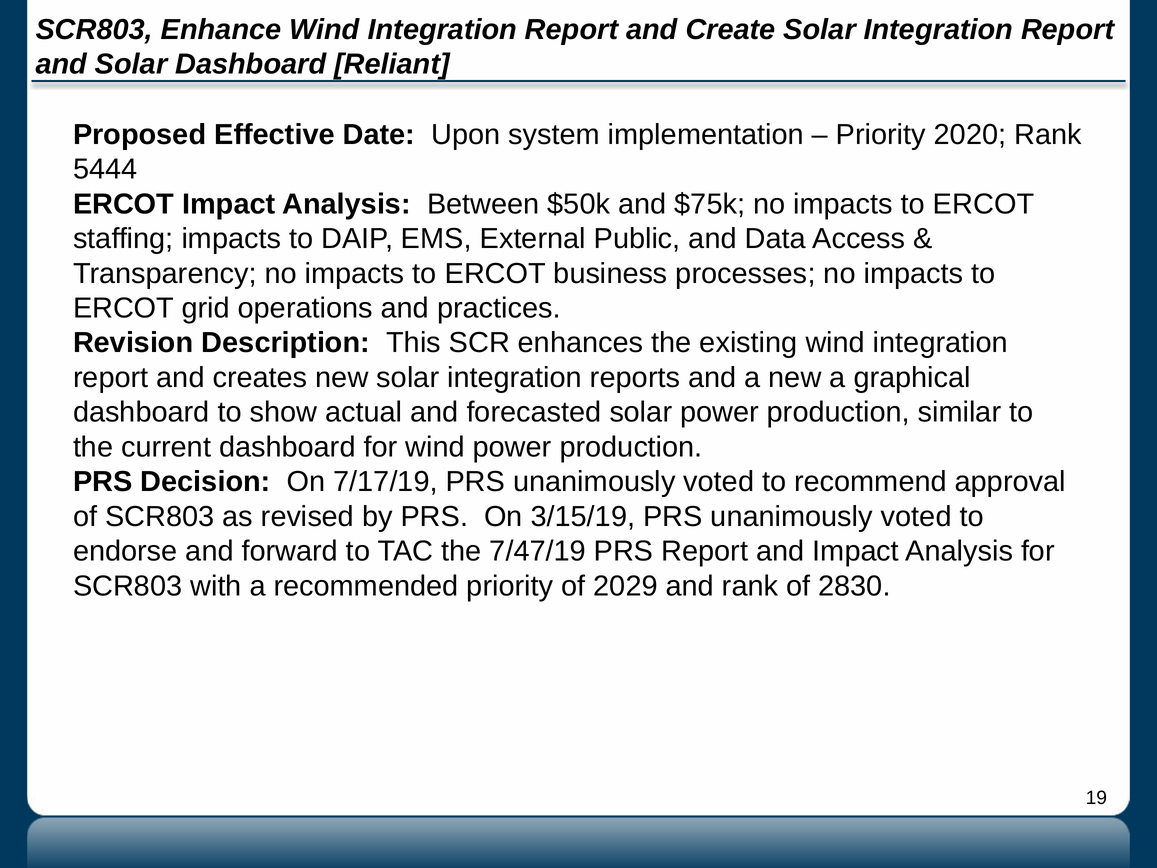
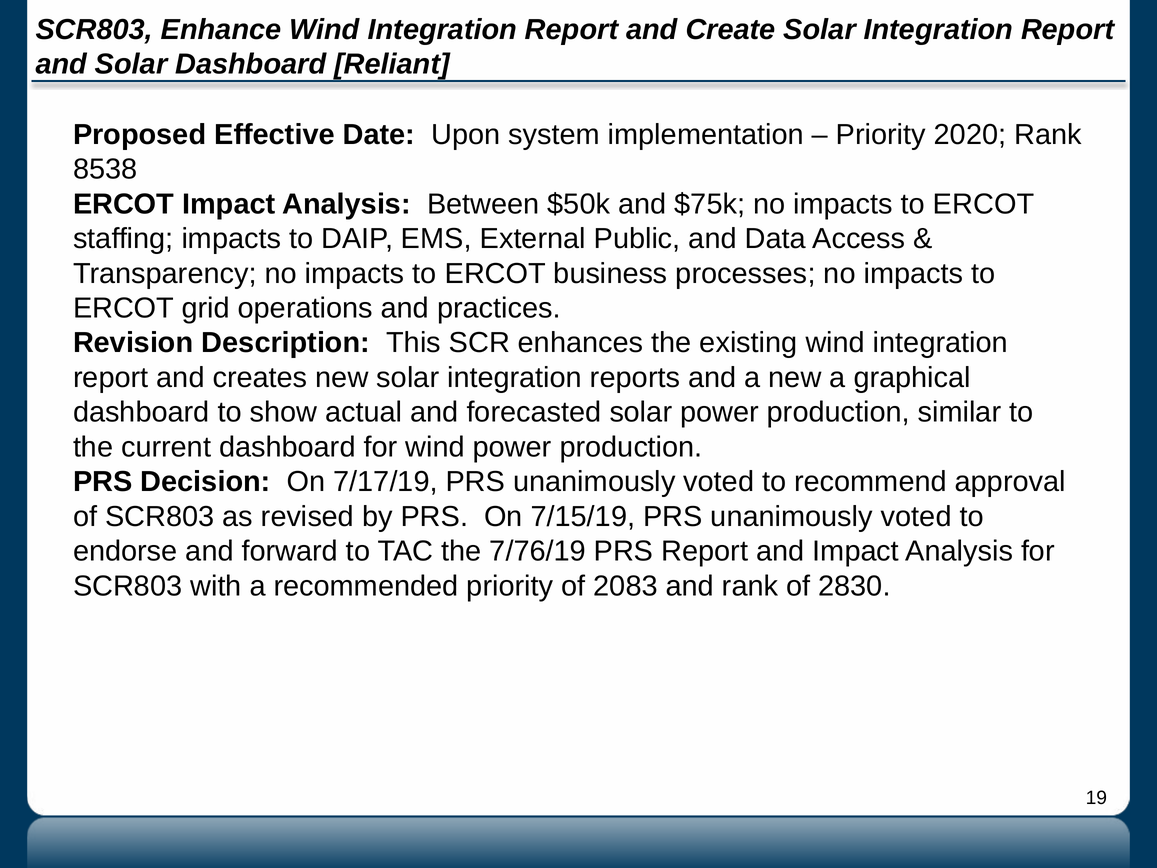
5444: 5444 -> 8538 (105, 169)
3/15/19: 3/15/19 -> 7/15/19 (583, 516)
7/47/19: 7/47/19 -> 7/76/19 (538, 551)
2029: 2029 -> 2083 (626, 586)
